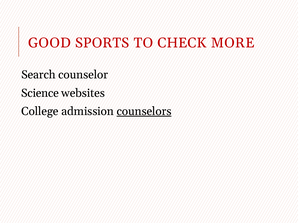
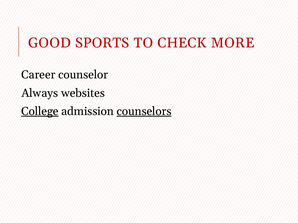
Search: Search -> Career (38, 75)
Science: Science -> Always (40, 93)
College underline: none -> present (40, 111)
